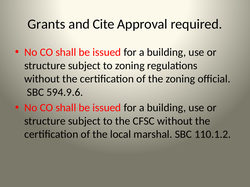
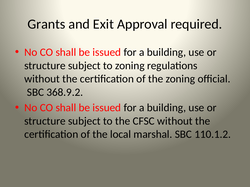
Cite: Cite -> Exit (103, 24)
594.9.6: 594.9.6 -> 368.9.2 (65, 92)
